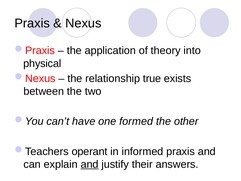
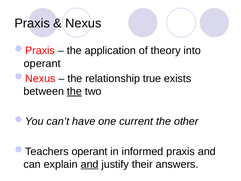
physical: physical -> operant (42, 63)
the underline: none -> present (74, 91)
formed: formed -> current (136, 121)
